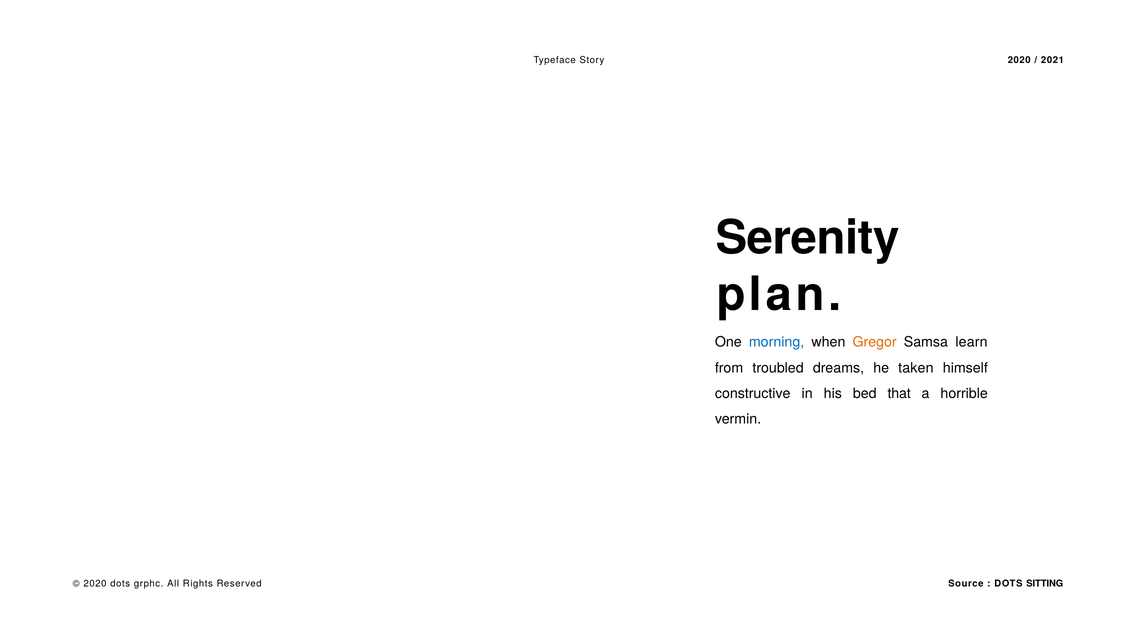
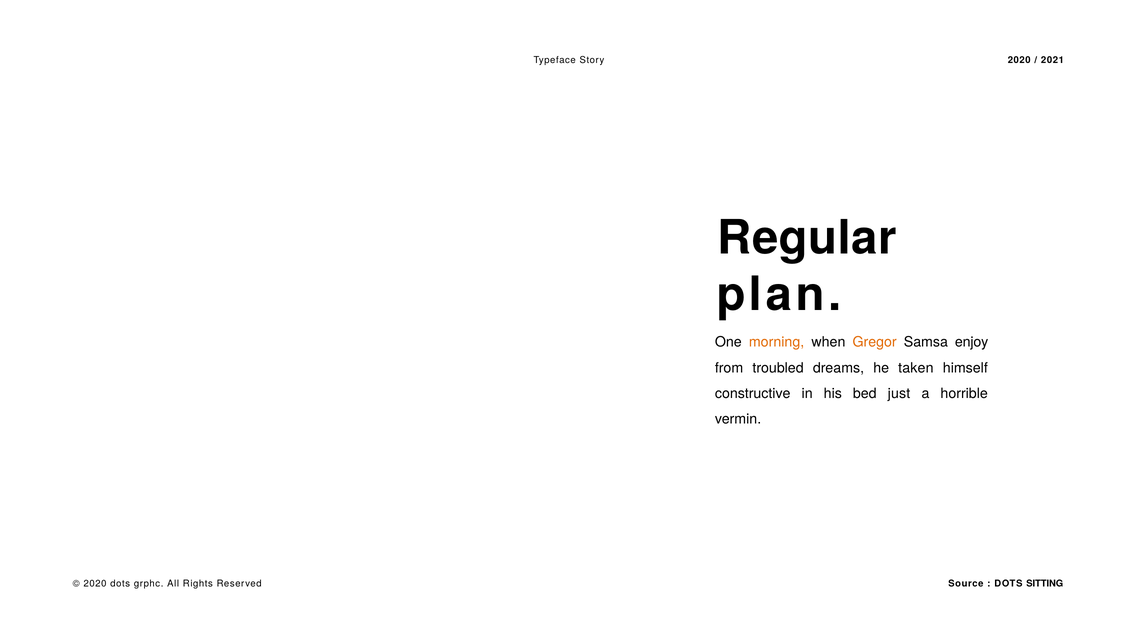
Serenity: Serenity -> Regular (807, 238)
morning colour: blue -> orange (777, 342)
learn: learn -> enjoy (972, 342)
that: that -> just (899, 393)
